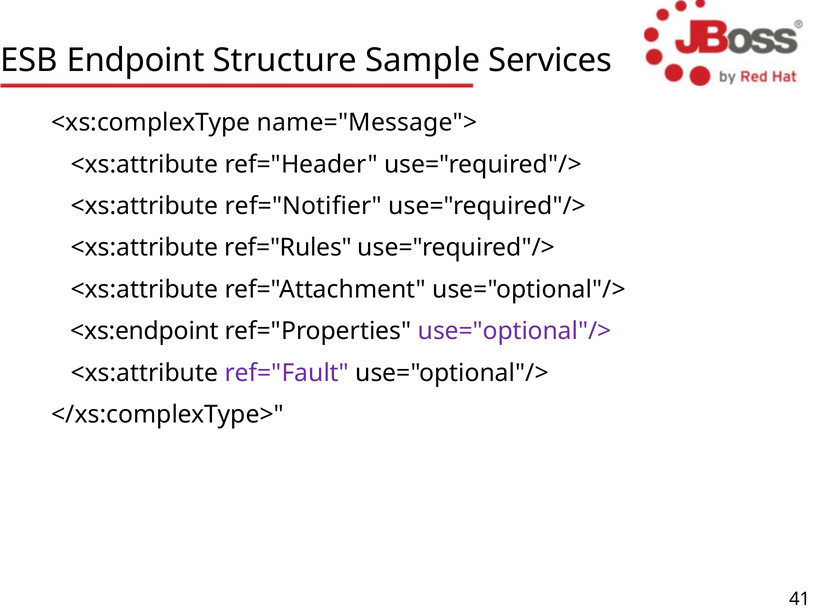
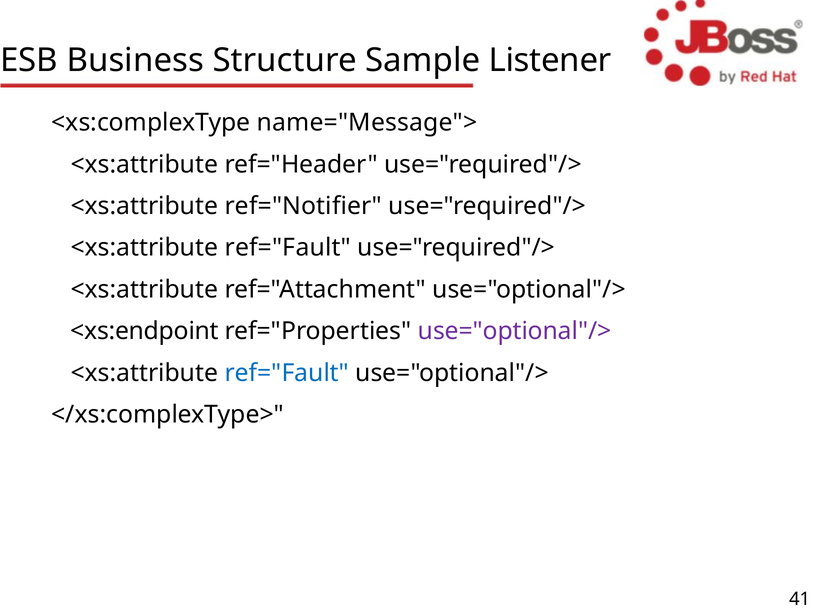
Endpoint: Endpoint -> Business (135, 60)
Services: Services -> Listener (550, 60)
ref="Rules: ref="Rules -> ref="Fault (288, 248)
ref="Fault colour: purple -> blue (287, 373)
